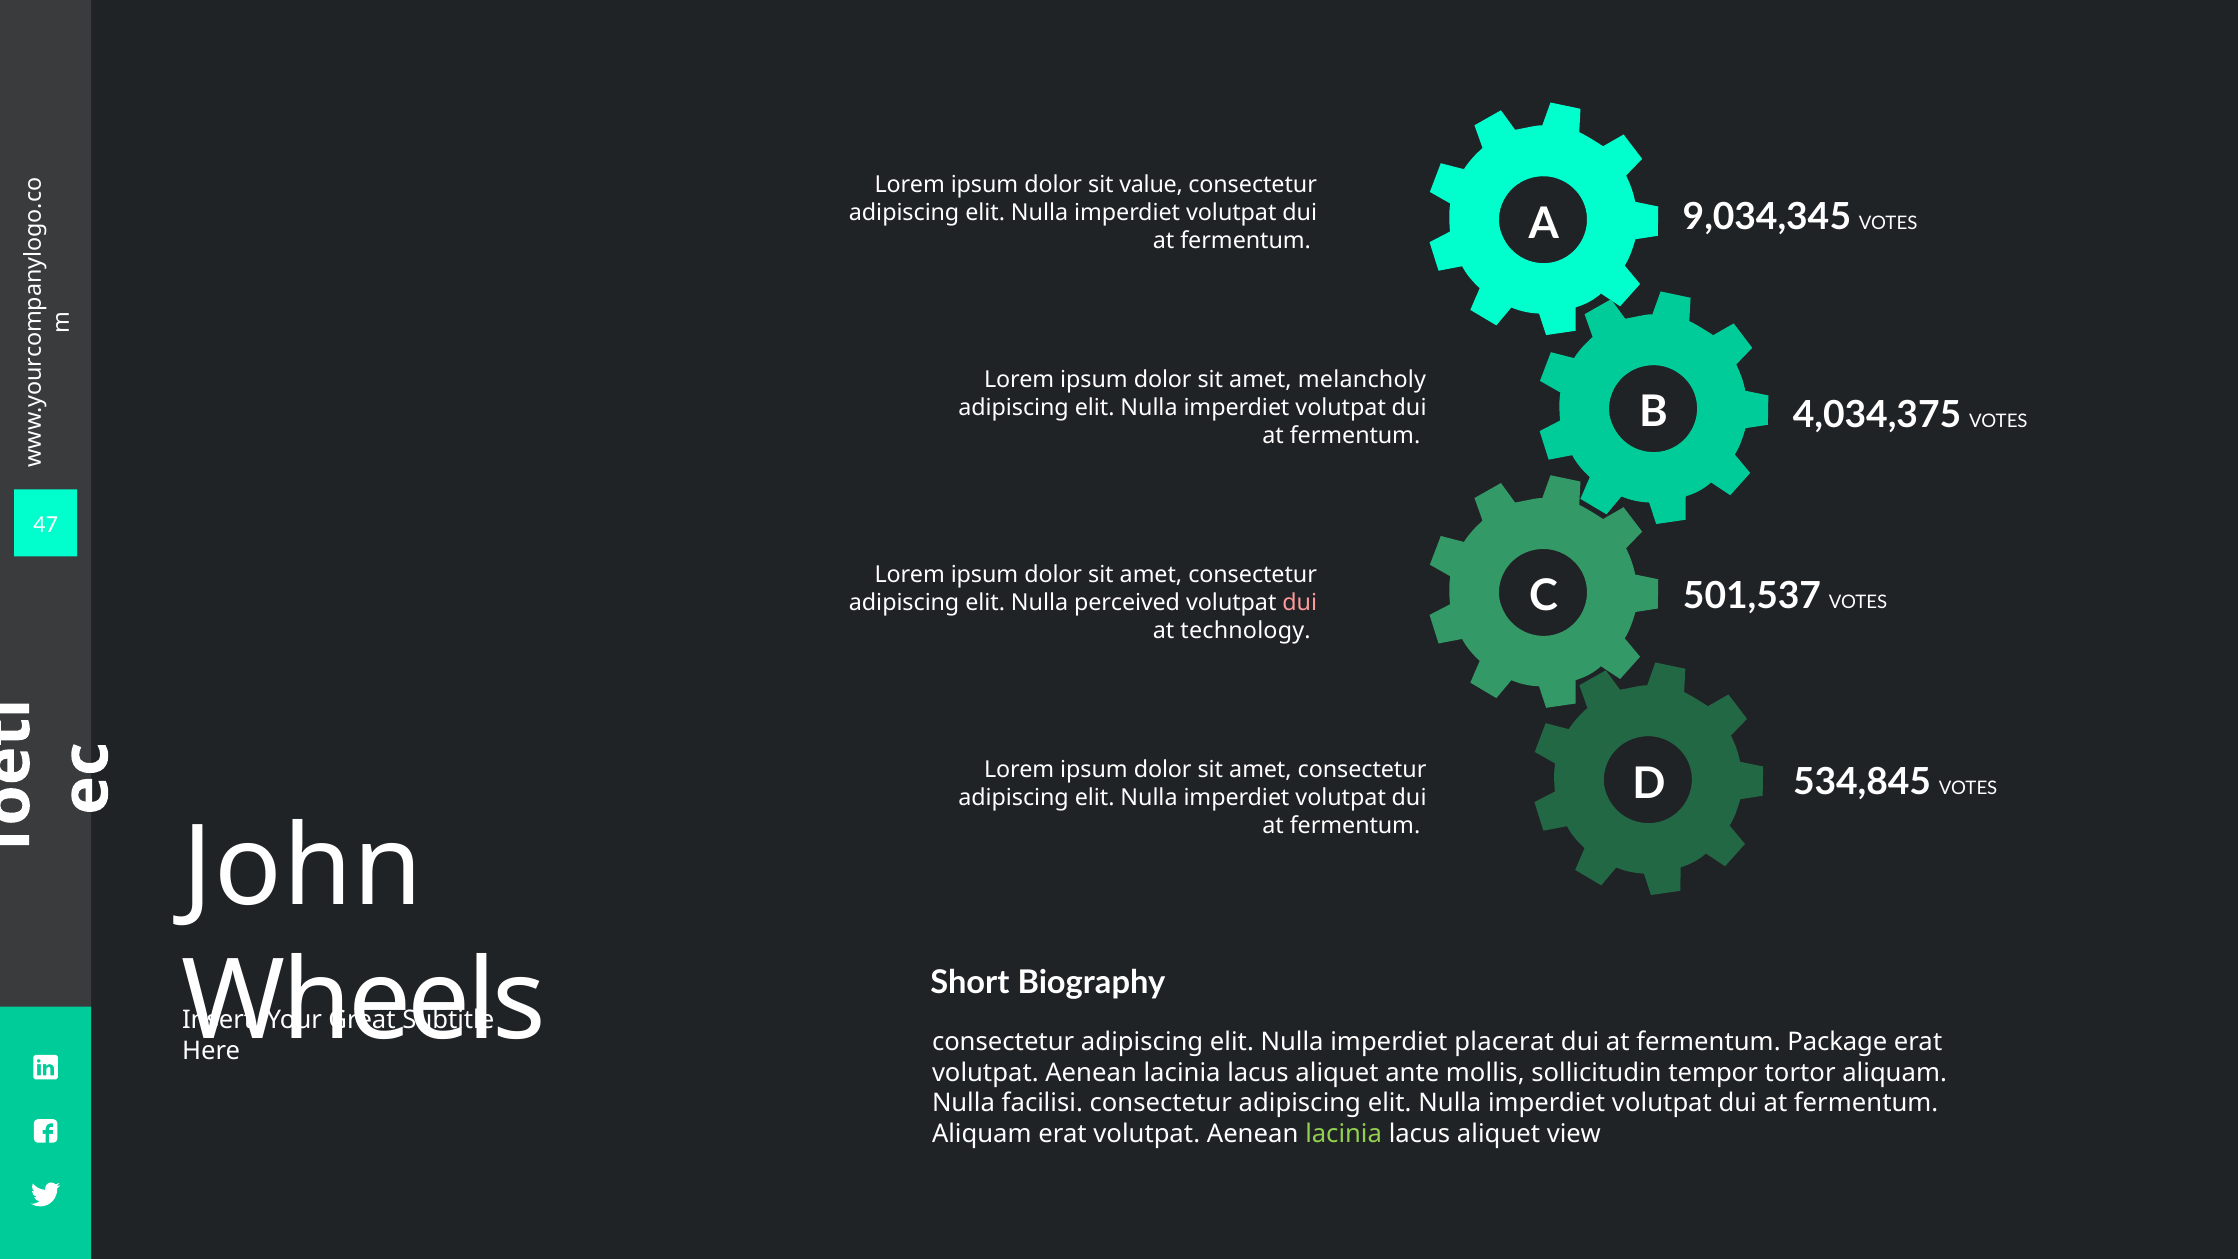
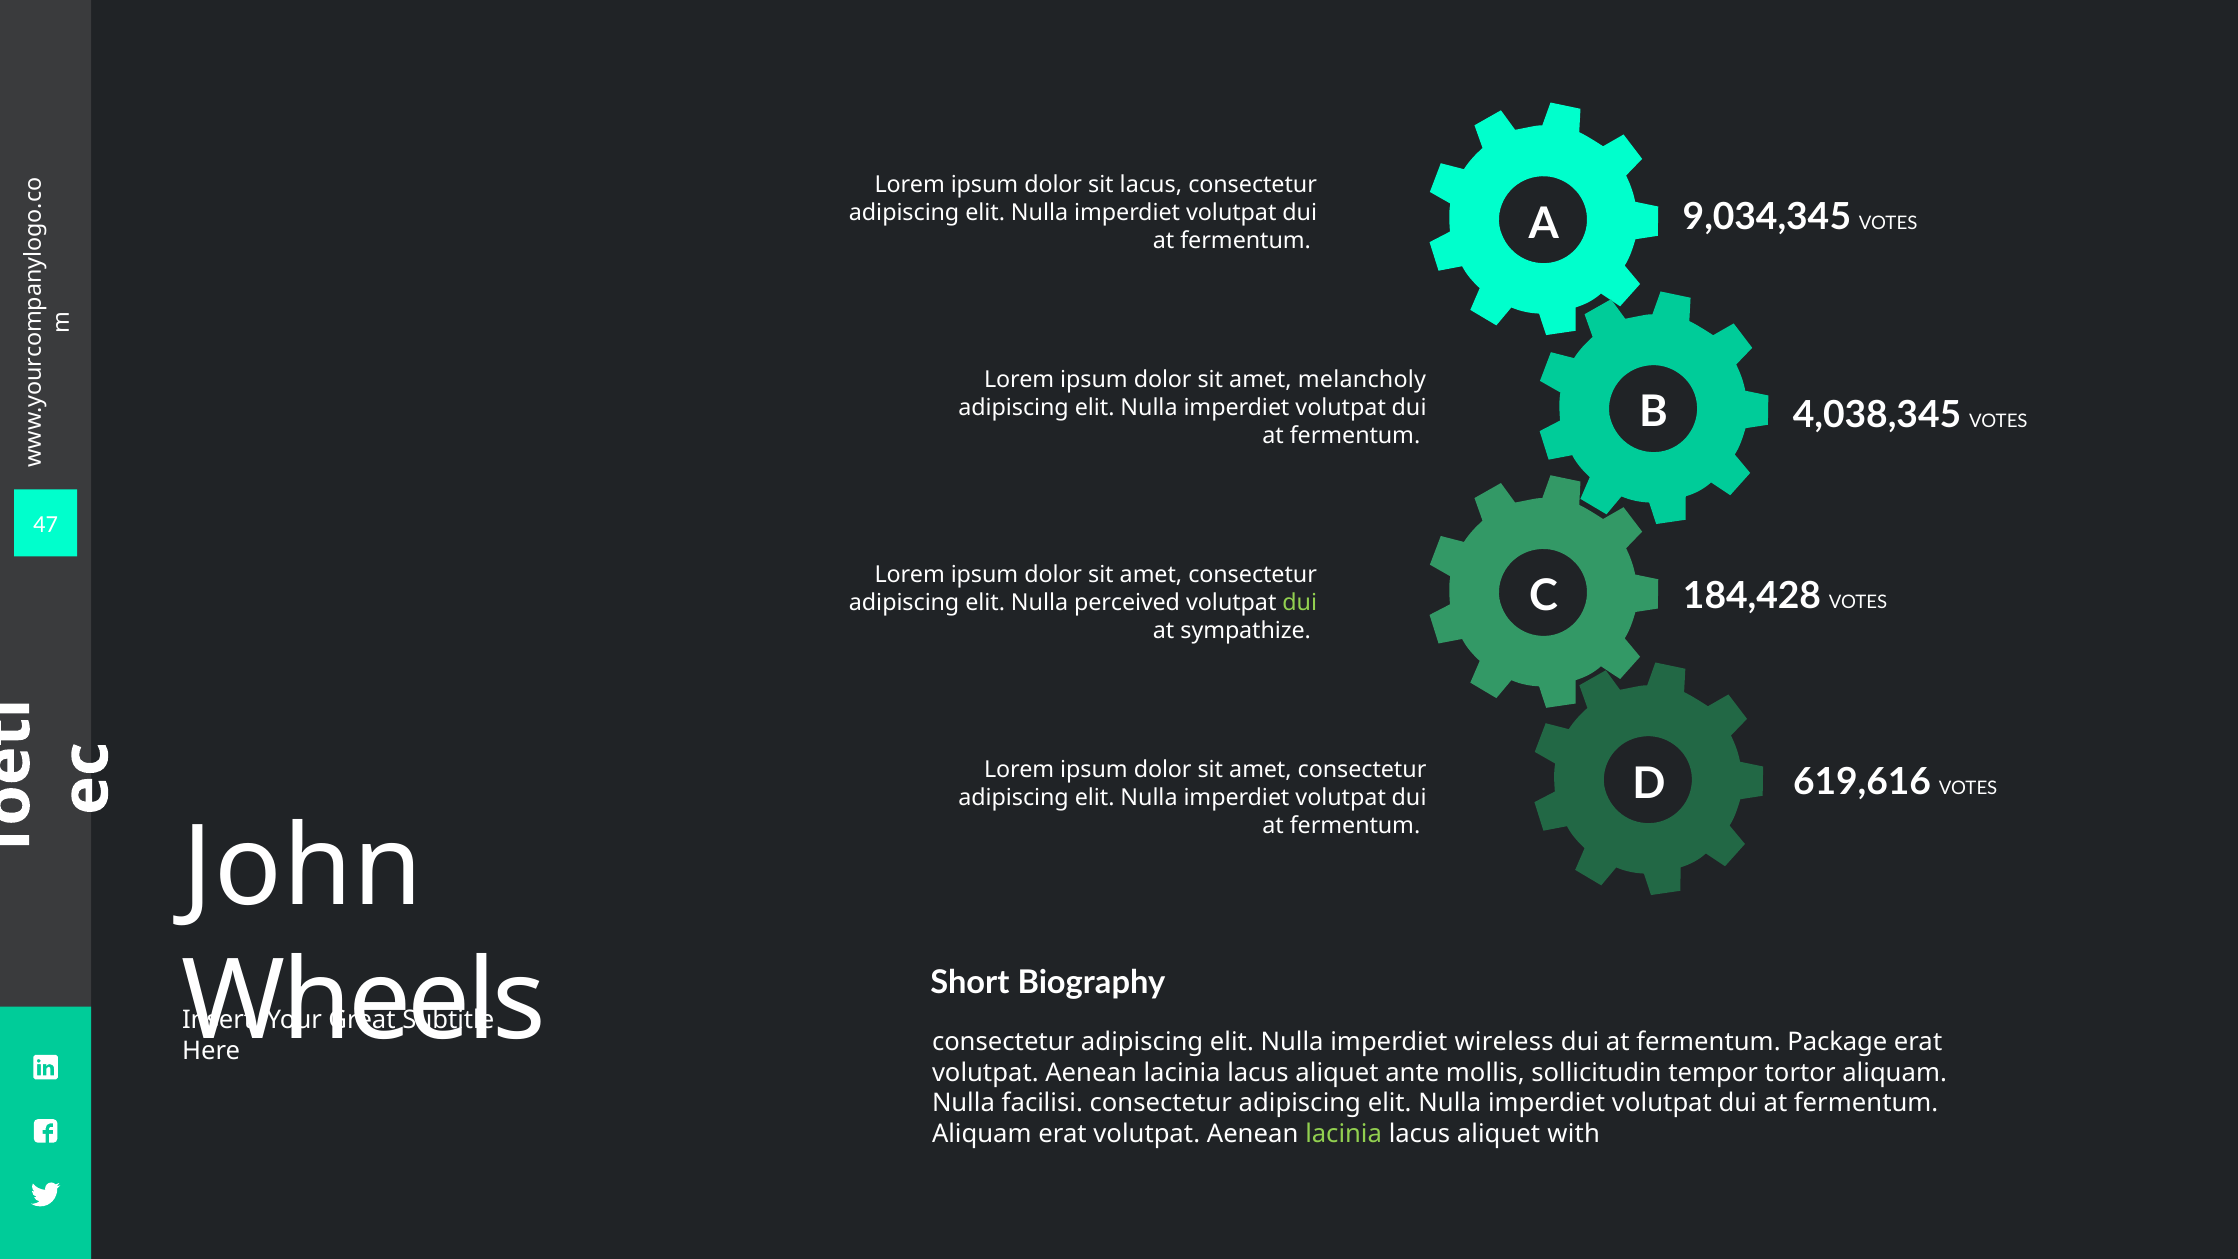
sit value: value -> lacus (1151, 185)
4,034,375: 4,034,375 -> 4,038,345 (1877, 415)
501,537: 501,537 -> 184,428 (1752, 596)
dui colour: pink -> light green (1300, 603)
technology: technology -> sympathize (1246, 631)
534,845: 534,845 -> 619,616 (1862, 782)
placerat: placerat -> wireless (1504, 1042)
view: view -> with (1574, 1134)
